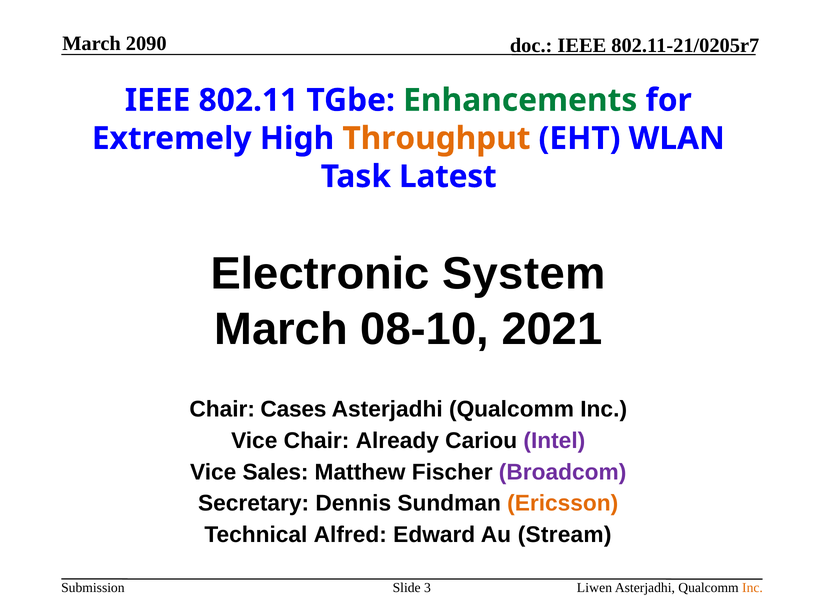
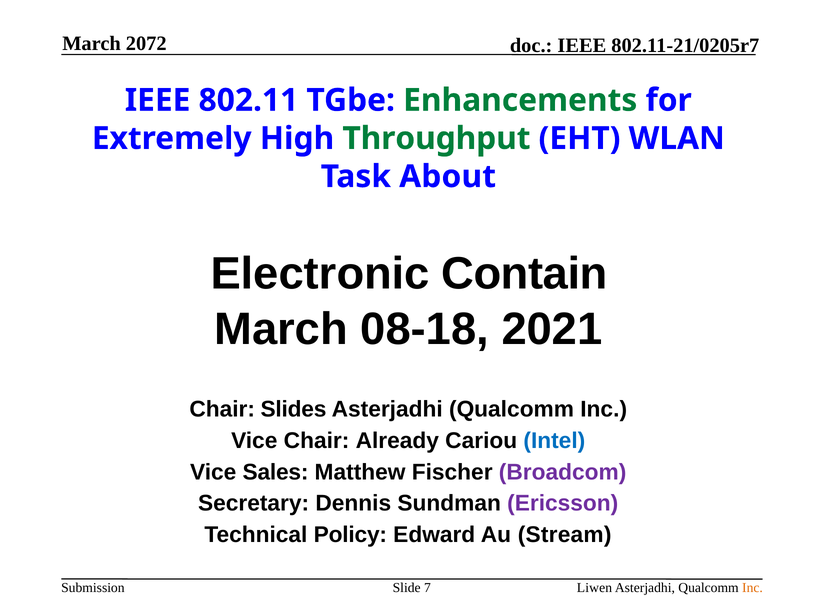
2090: 2090 -> 2072 (146, 43)
Throughput colour: orange -> green (436, 138)
Latest: Latest -> About (448, 177)
System: System -> Contain (524, 273)
08-10: 08-10 -> 08-18 (425, 329)
Cases: Cases -> Slides (293, 409)
Intel colour: purple -> blue (554, 441)
Ericsson colour: orange -> purple (563, 503)
Alfred: Alfred -> Policy (350, 535)
3: 3 -> 7 (427, 588)
